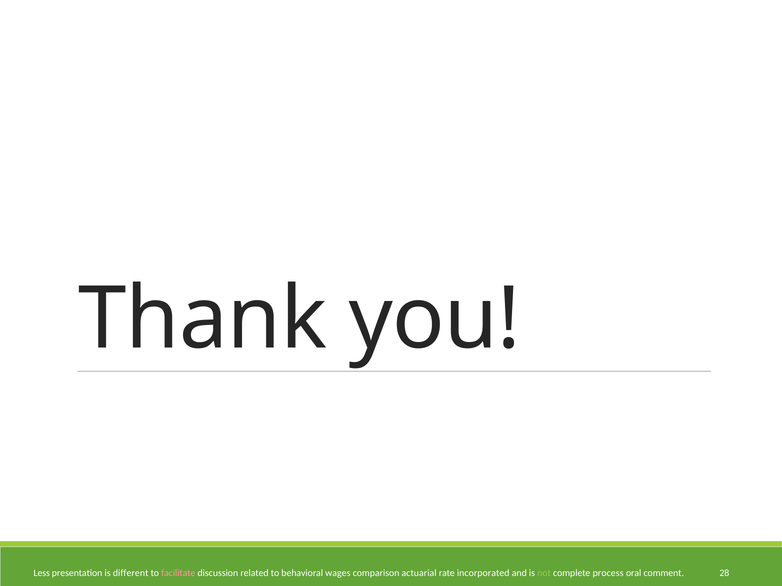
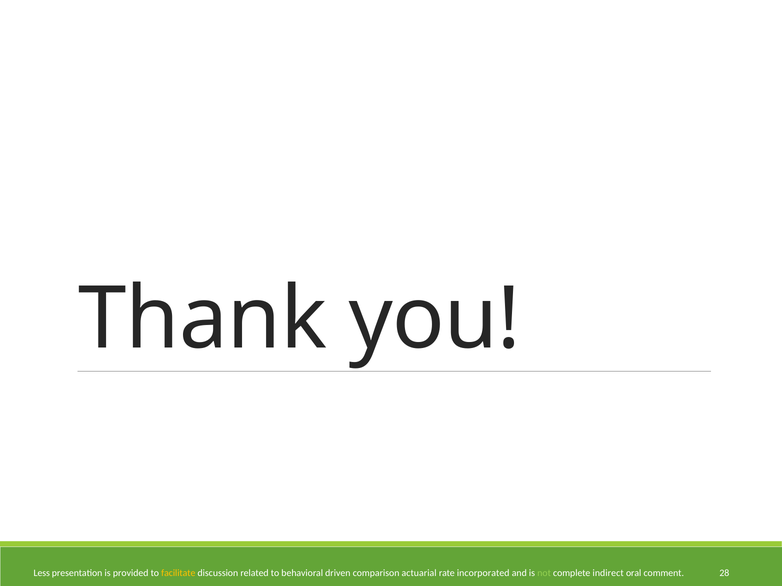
different: different -> provided (131, 573)
facilitate colour: pink -> yellow (178, 573)
wages: wages -> driven (338, 573)
process: process -> indirect (608, 573)
